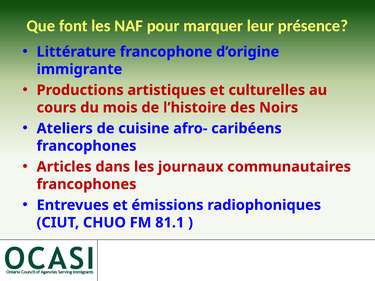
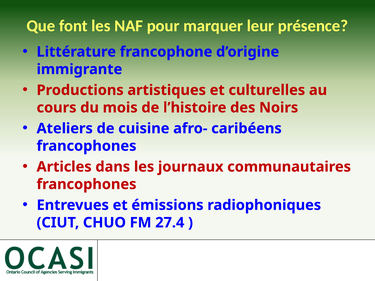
81.1: 81.1 -> 27.4 (170, 223)
